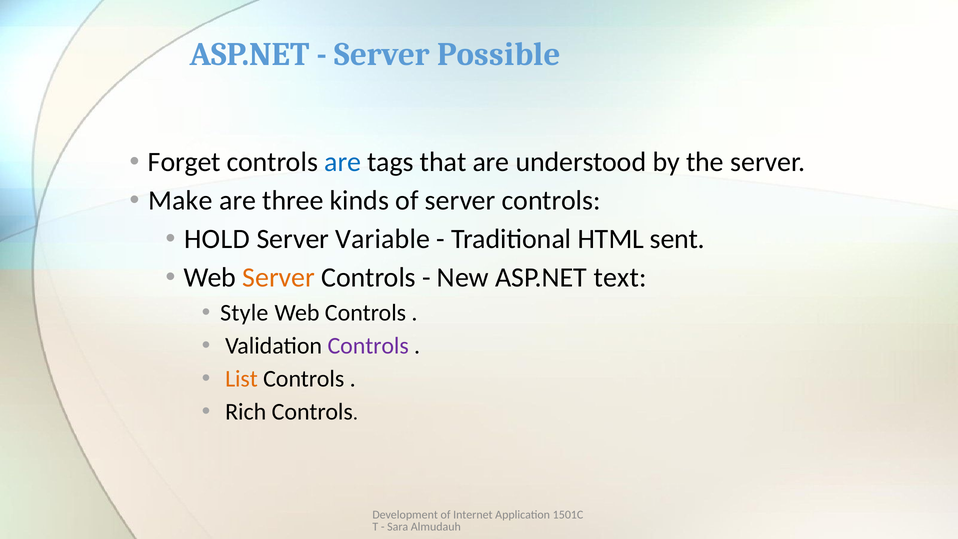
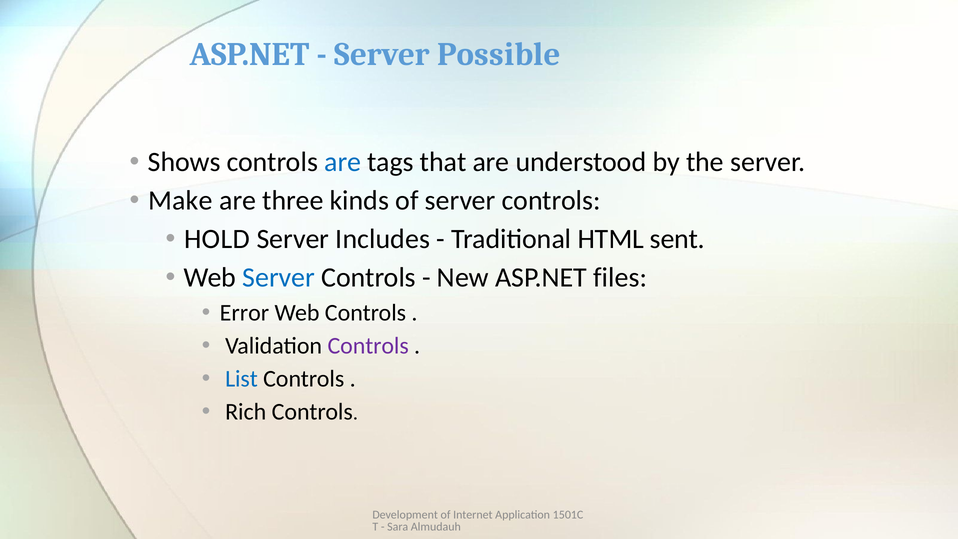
Forget: Forget -> Shows (184, 162)
Variable: Variable -> Includes (383, 239)
Server colour: orange -> blue (279, 277)
text: text -> files (620, 277)
Style: Style -> Error (244, 313)
List colour: orange -> blue (241, 379)
